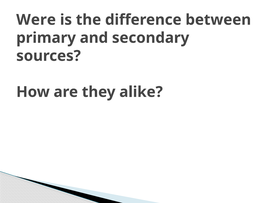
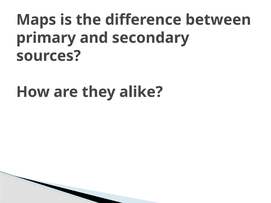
Were: Were -> Maps (36, 20)
